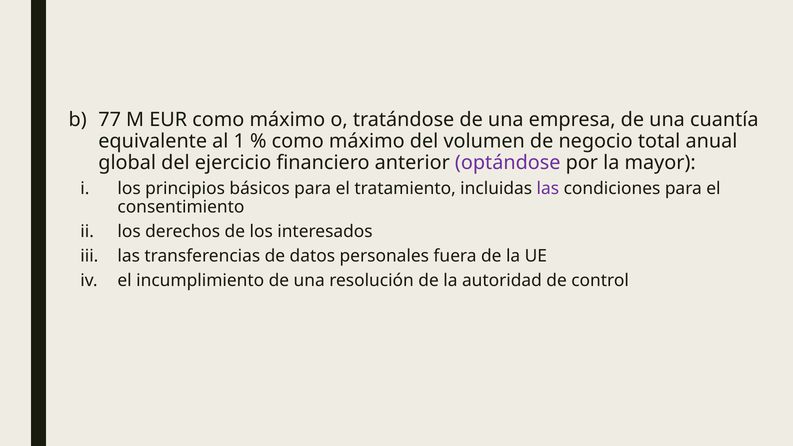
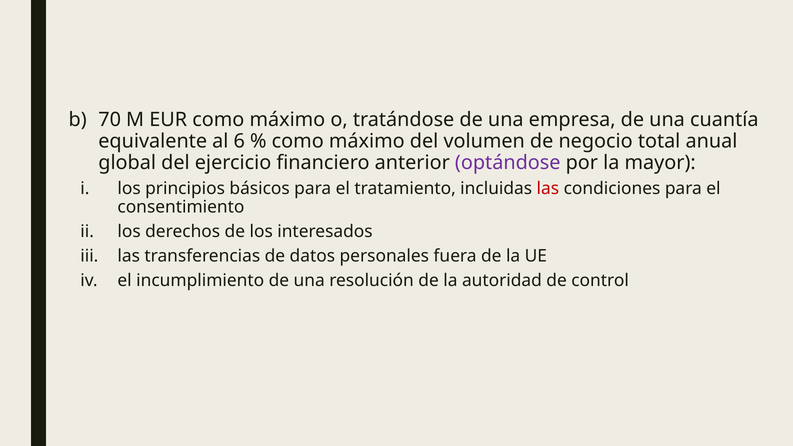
77: 77 -> 70 (110, 120)
1: 1 -> 6 (239, 141)
las colour: purple -> red (548, 188)
